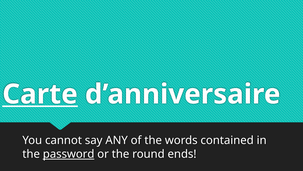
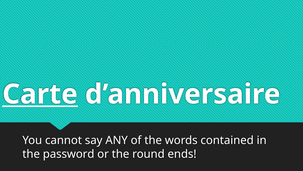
password underline: present -> none (69, 154)
